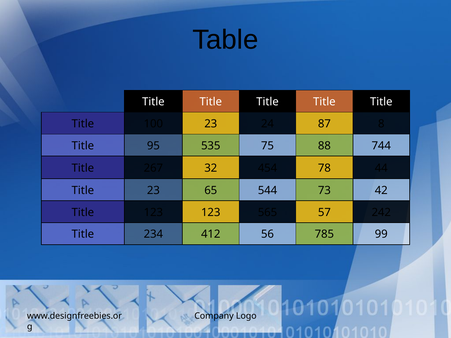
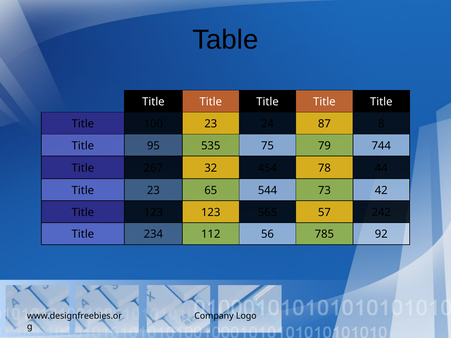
88: 88 -> 79 (324, 146)
412: 412 -> 112 (211, 234)
99: 99 -> 92 (381, 234)
